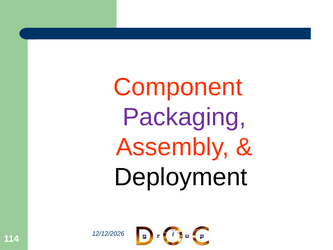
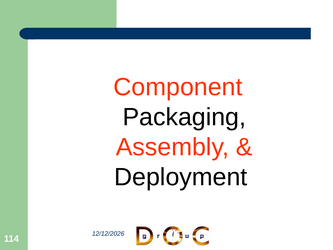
Packaging colour: purple -> black (184, 117)
